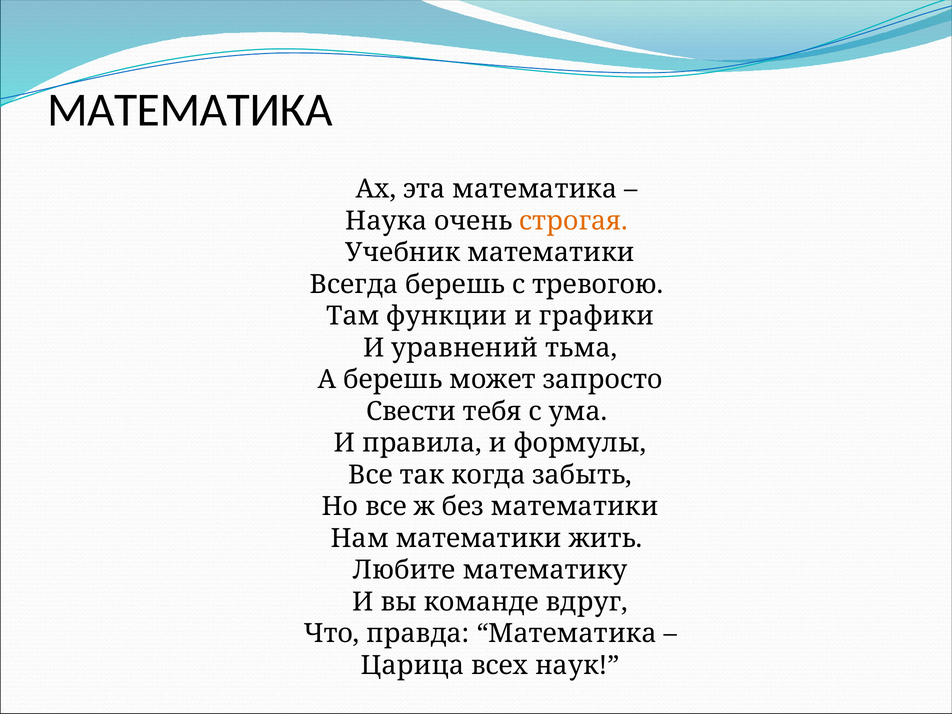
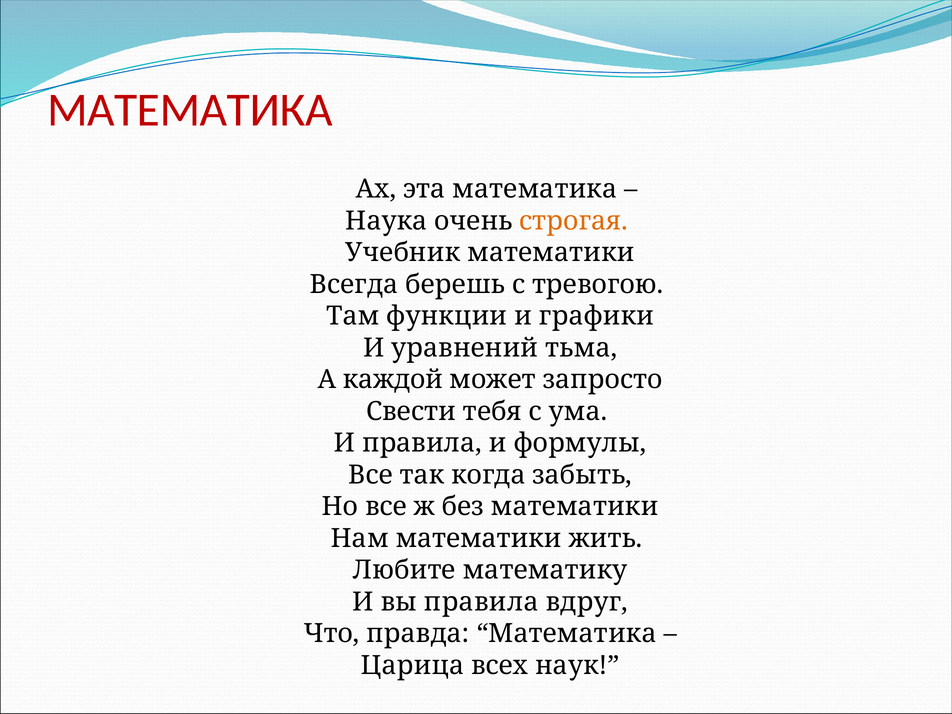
МАТЕМАТИКА colour: black -> red (190, 110)
А берешь: берешь -> каждой (393, 380)
вы команде: команде -> правила (481, 602)
